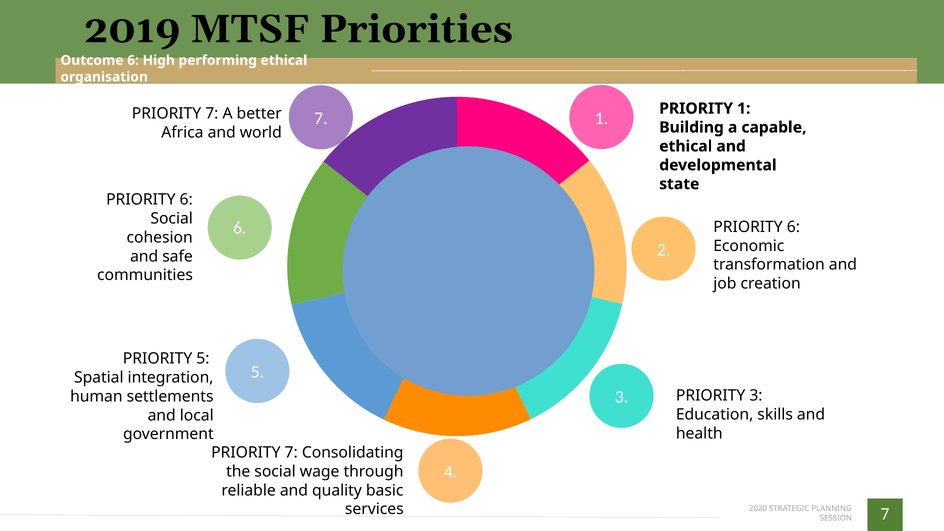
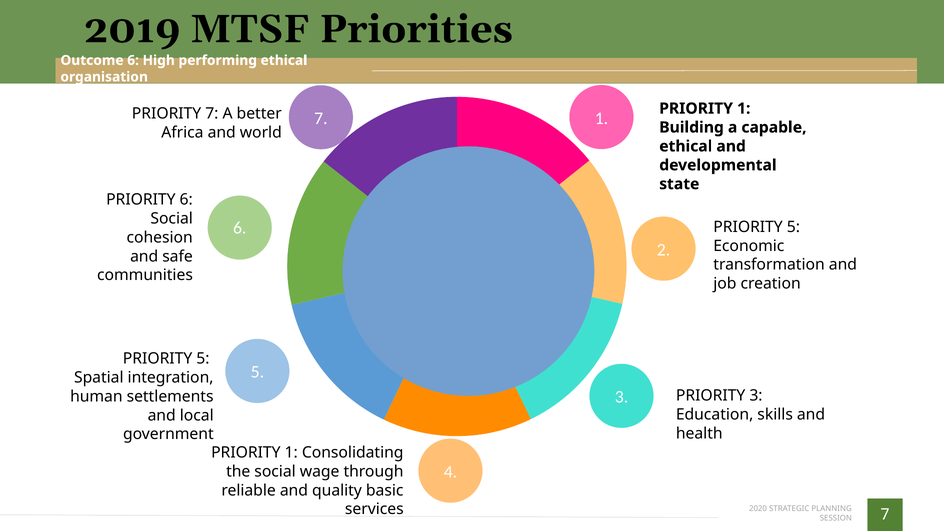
6: 6 -> 5 (793, 227)
7: 7 -> 1 (291, 453)
